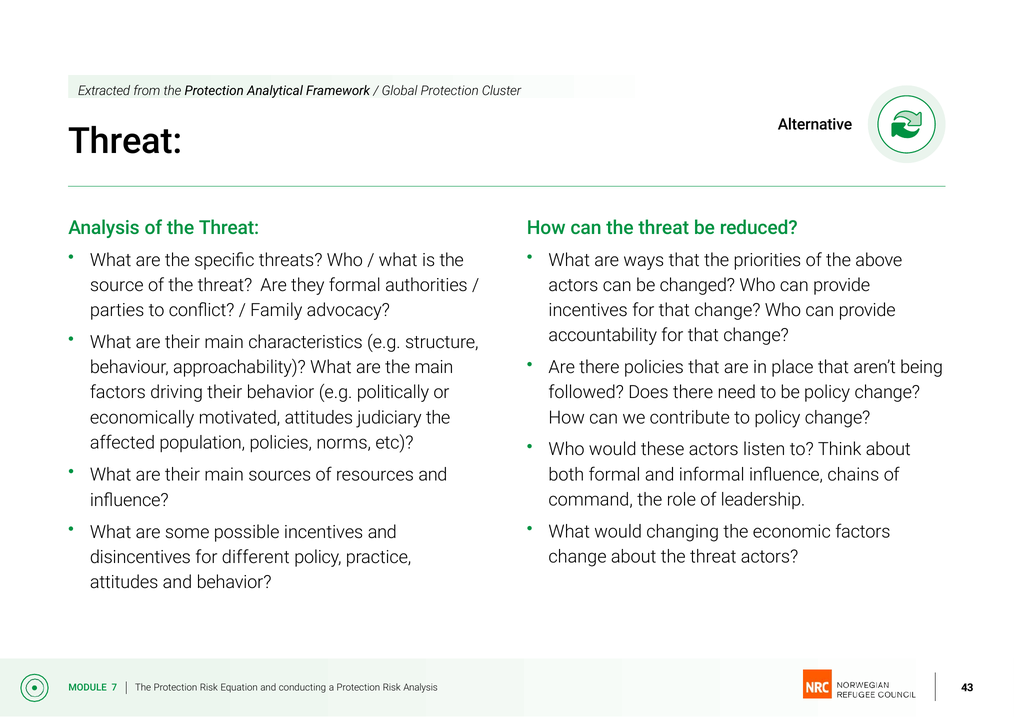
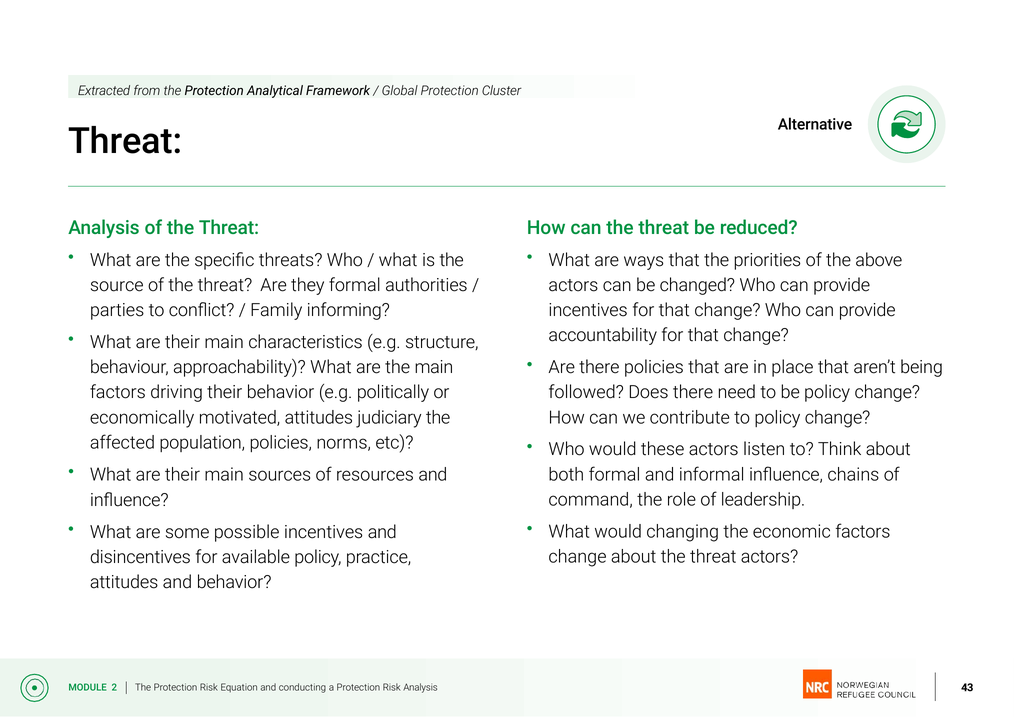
advocacy: advocacy -> informing (348, 310)
different: different -> available (256, 557)
7: 7 -> 2 (114, 688)
